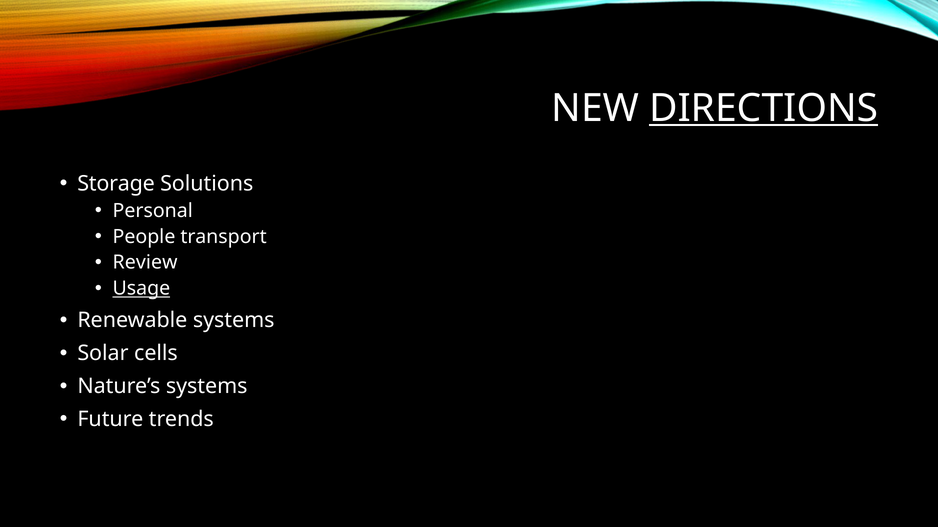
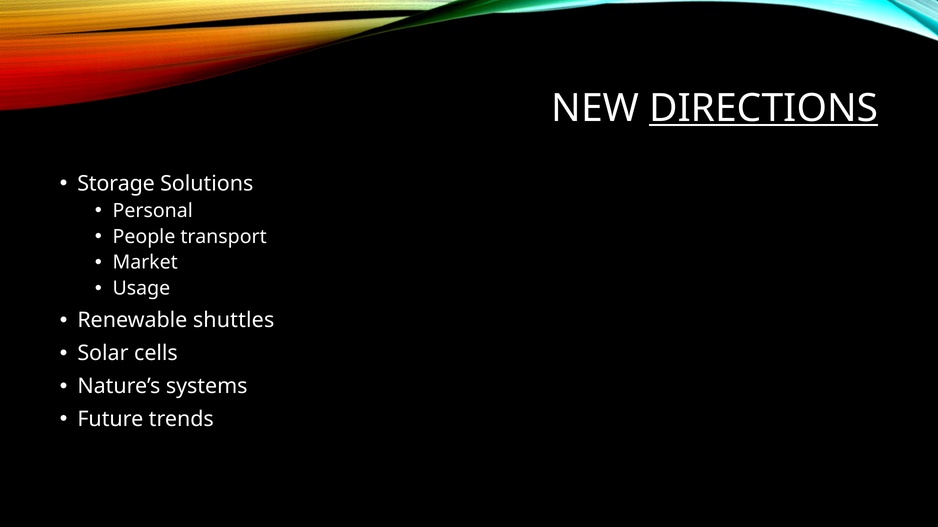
Review: Review -> Market (145, 263)
Usage underline: present -> none (141, 289)
Renewable systems: systems -> shuttles (234, 321)
